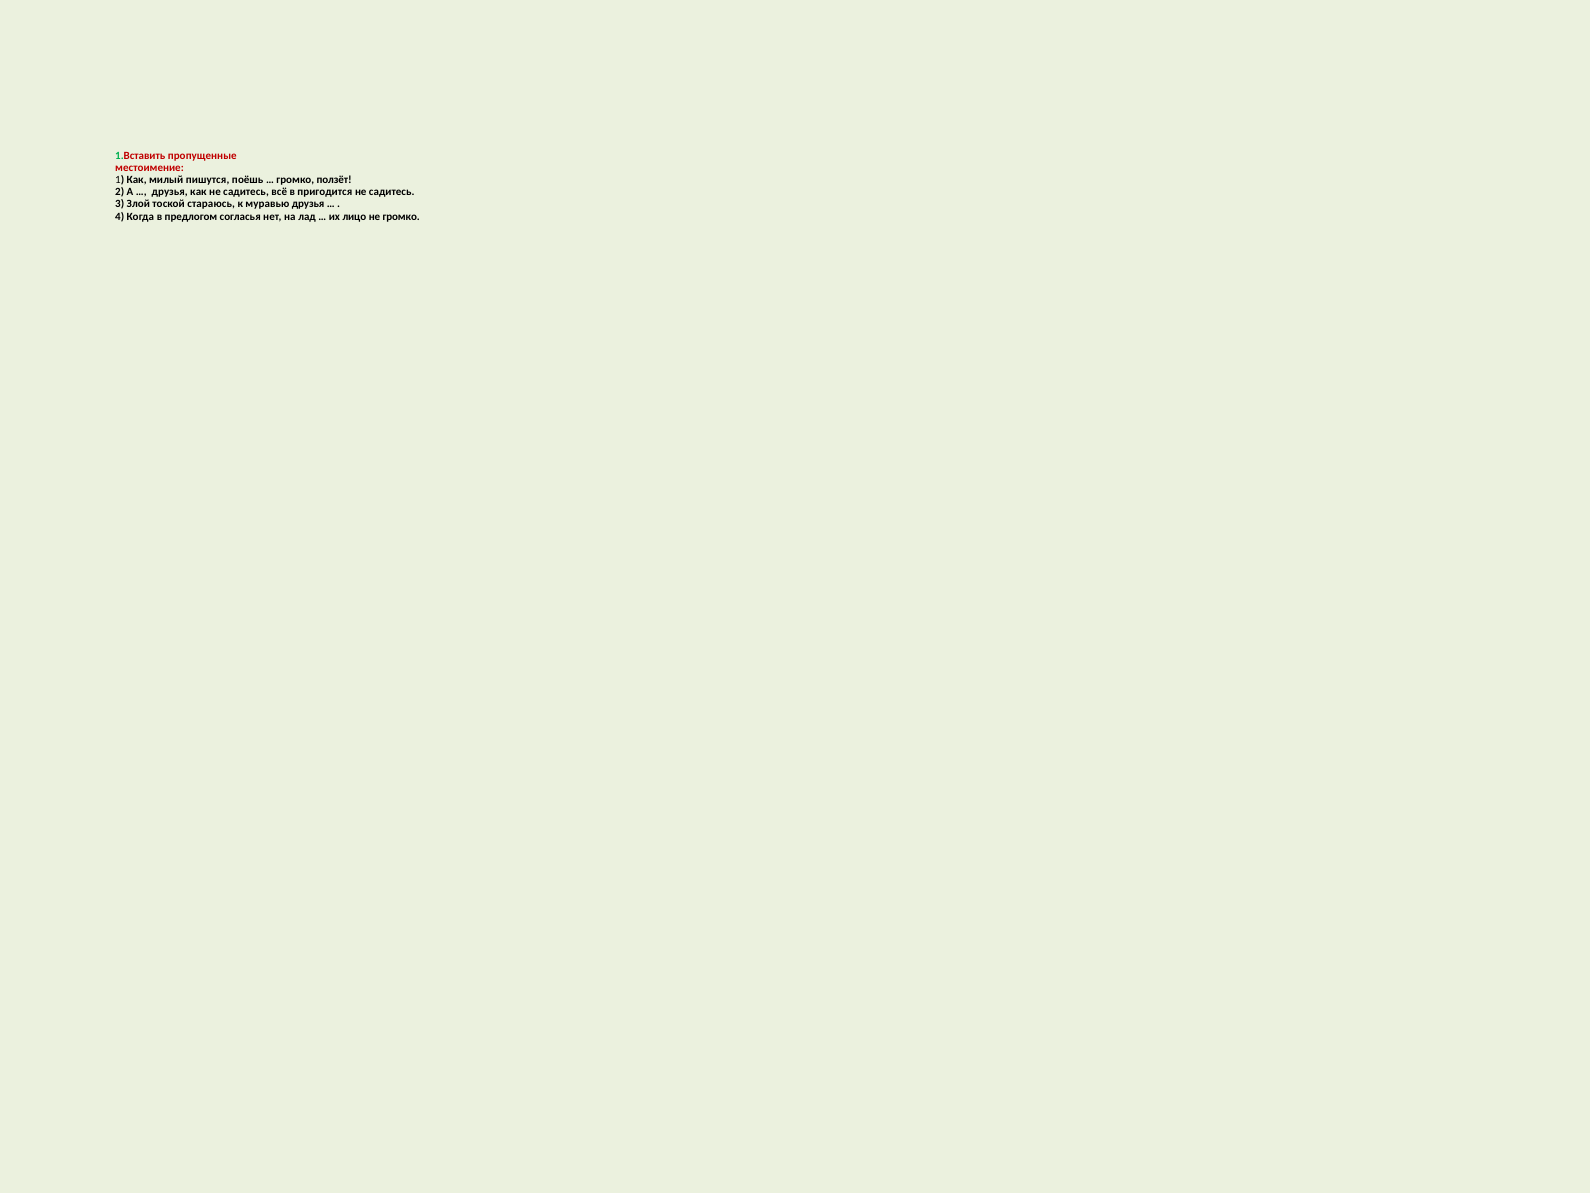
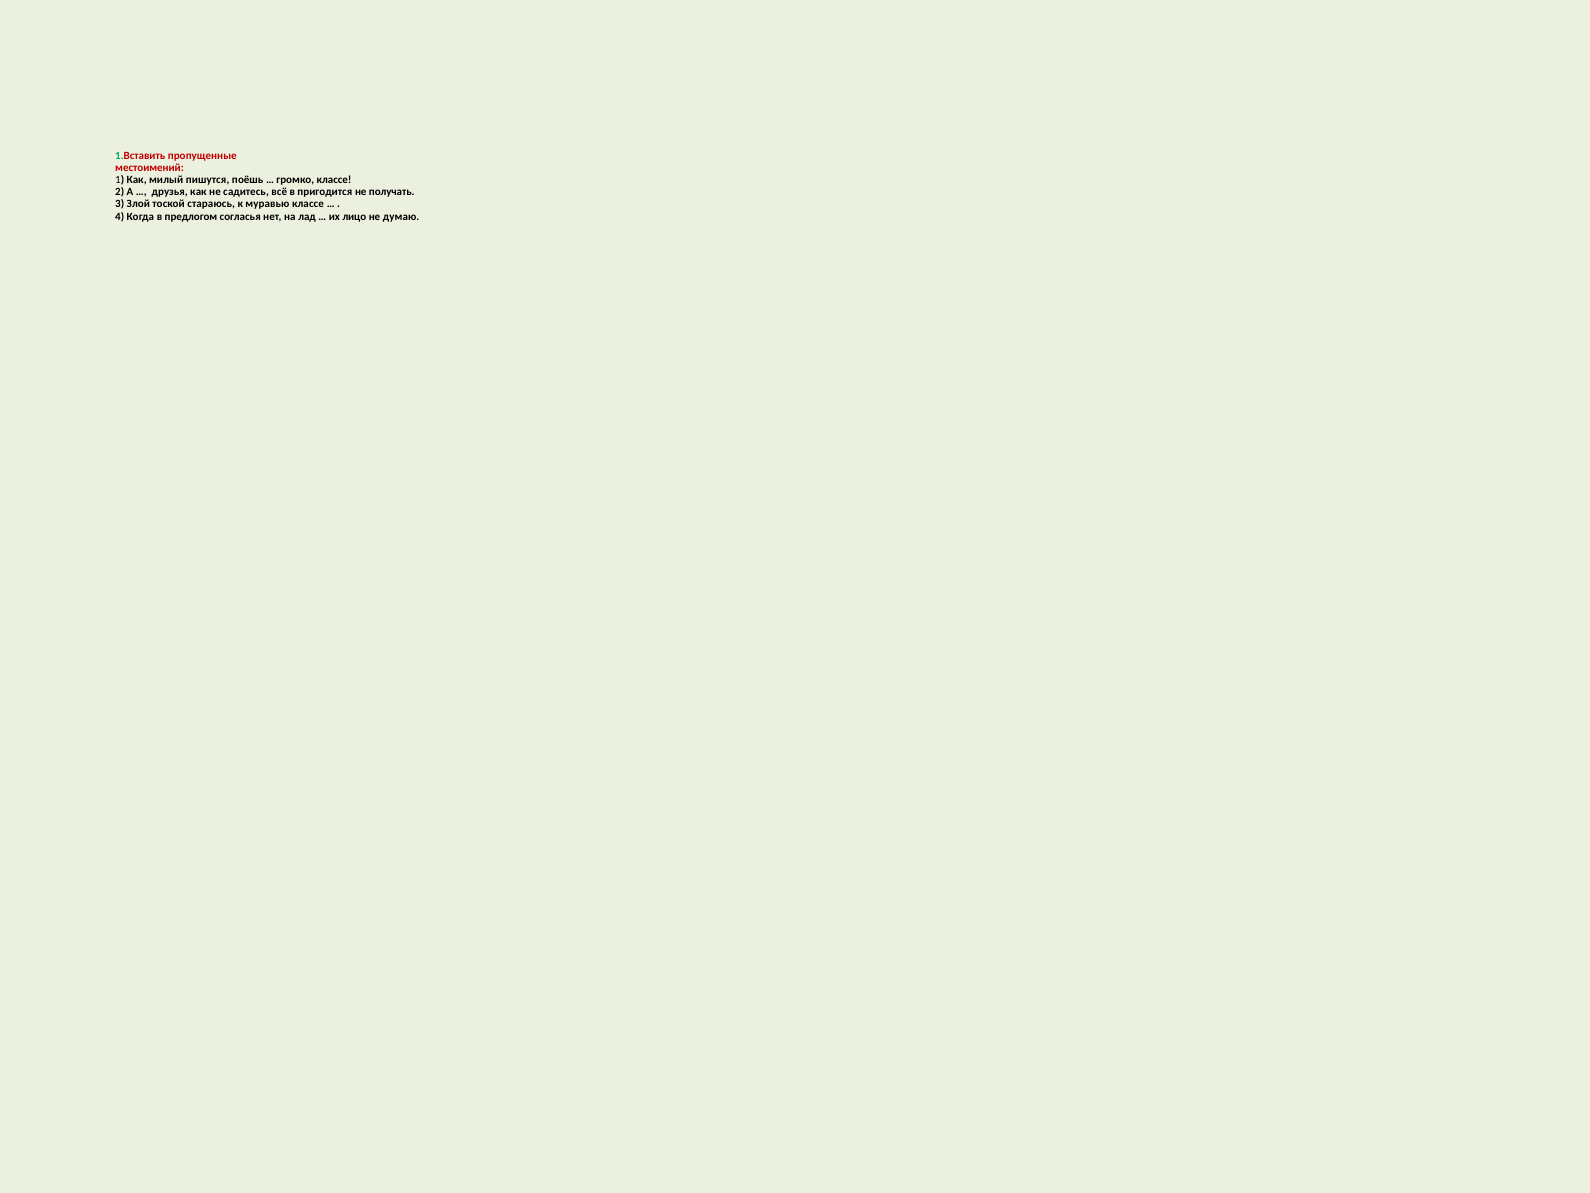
местоимение: местоимение -> местоимений (150, 168)
громко ползёт: ползёт -> классе (334, 180)
садитесь: садитесь -> получать (392, 192)
муравью друзья: друзья -> классе (308, 204)
не громко: громко -> думаю (401, 216)
